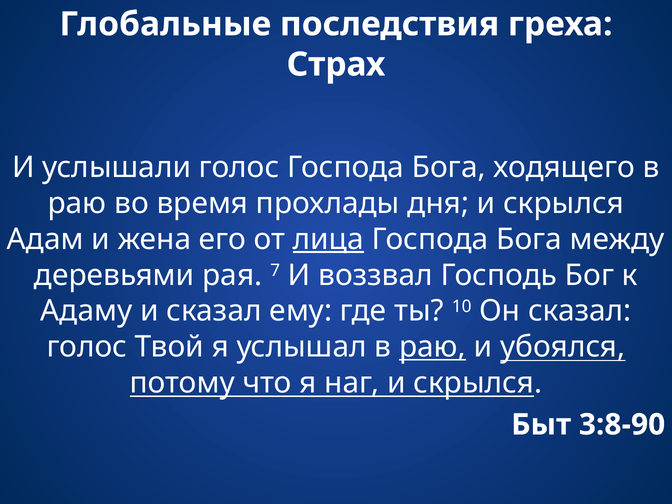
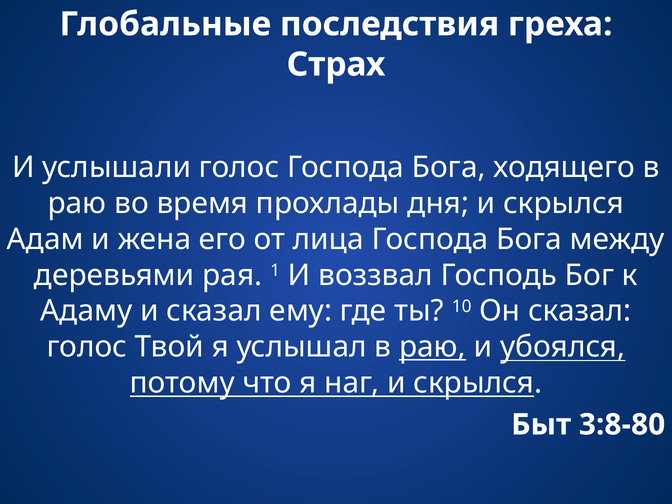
лица underline: present -> none (328, 239)
7: 7 -> 1 (275, 270)
3:8-90: 3:8-90 -> 3:8-80 (622, 425)
